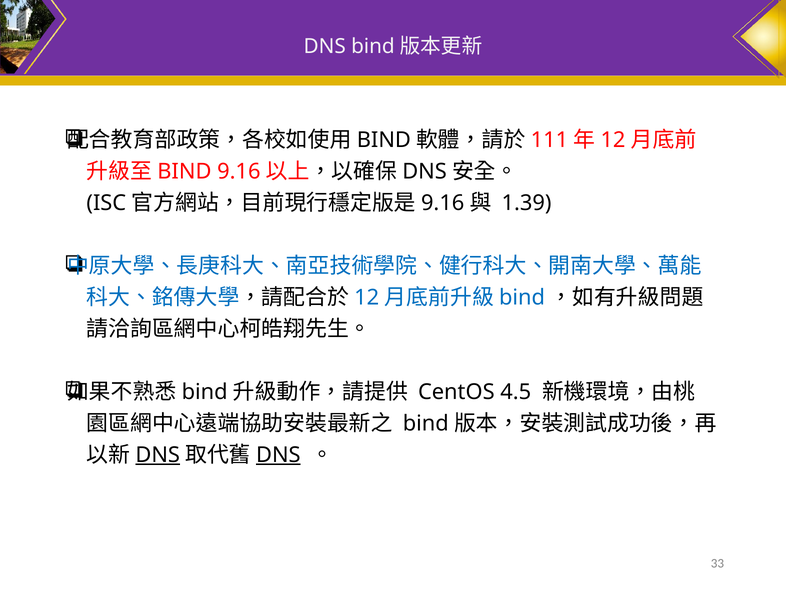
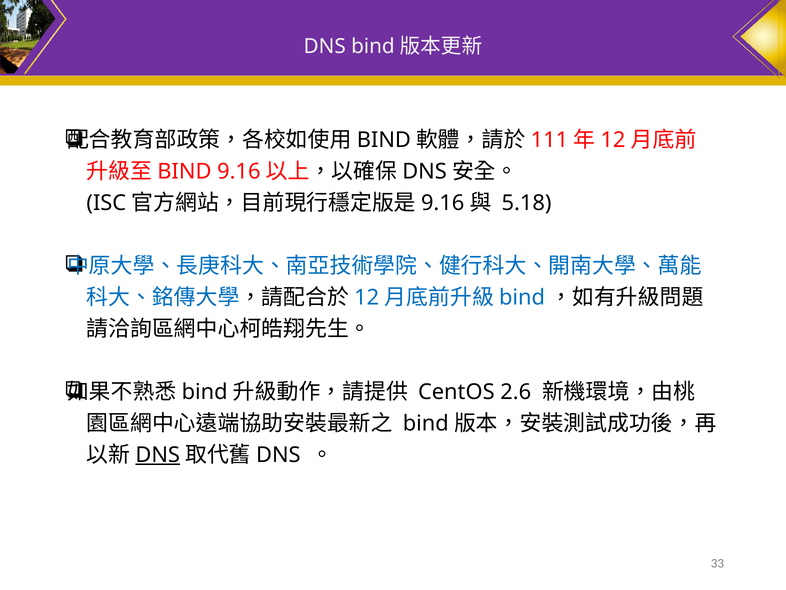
1.39: 1.39 -> 5.18 (527, 203)
4.5: 4.5 -> 2.6 (516, 392)
DNS underline: present -> none (278, 455)
